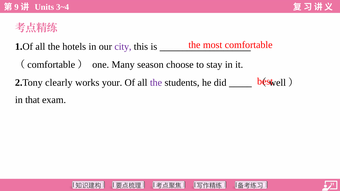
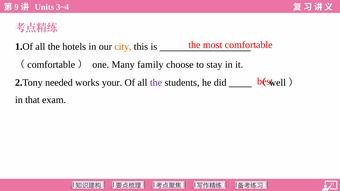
city colour: purple -> orange (123, 47)
season: season -> family (150, 65)
clearly: clearly -> needed (59, 83)
